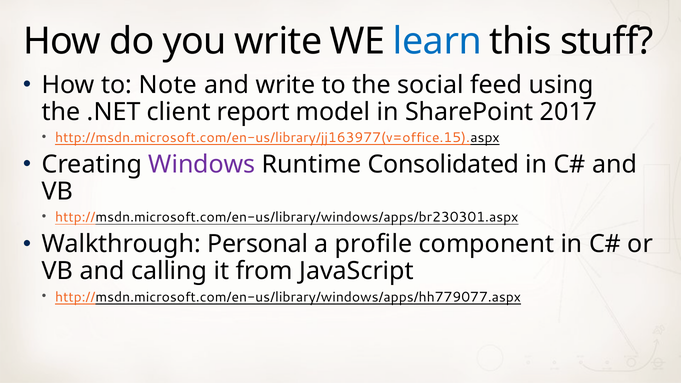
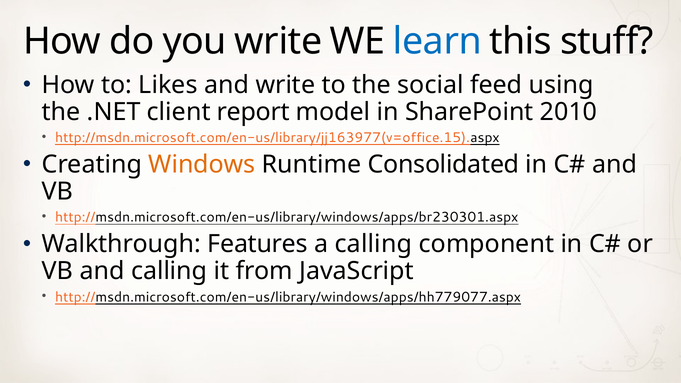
Note: Note -> Likes (168, 85)
2017: 2017 -> 2010 (569, 112)
Windows colour: purple -> orange (202, 164)
Personal: Personal -> Features (258, 244)
a profile: profile -> calling (373, 244)
